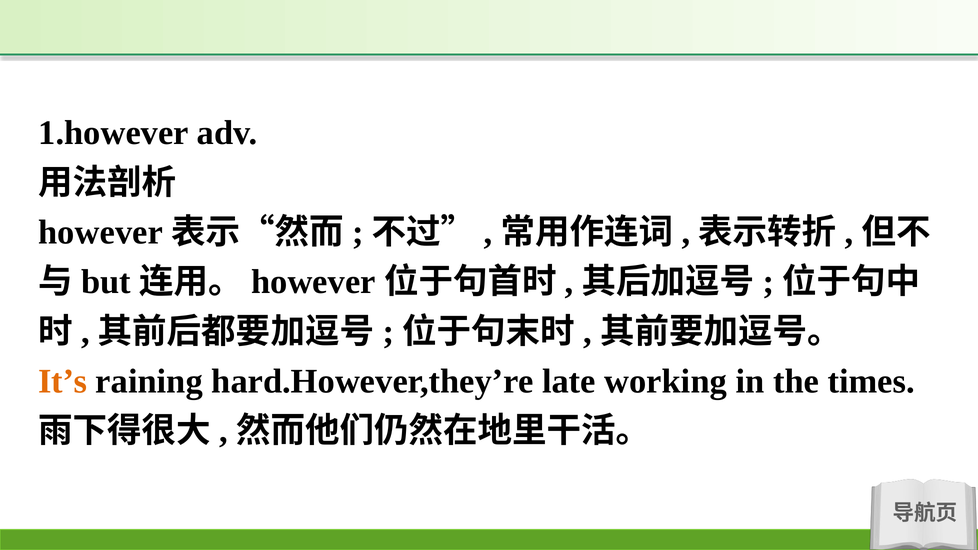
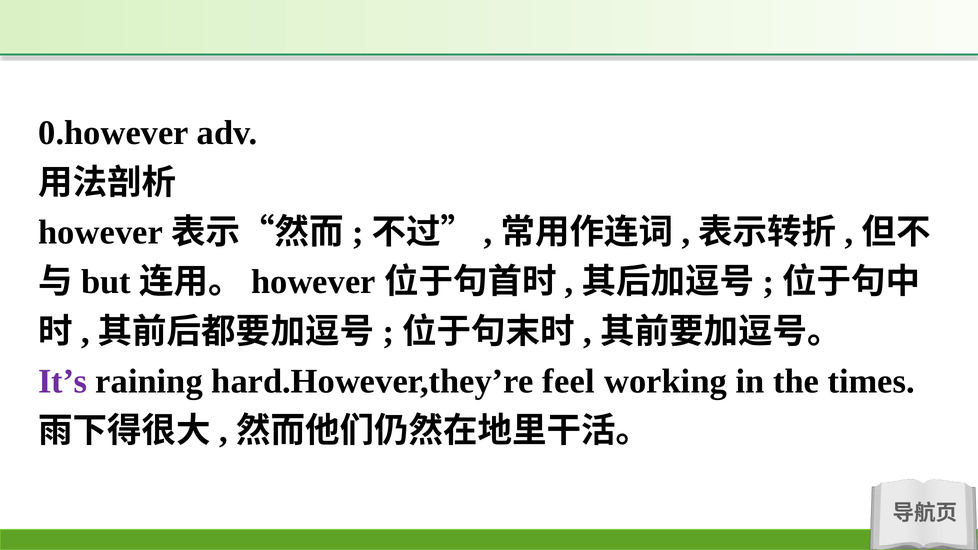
1.however: 1.however -> 0.however (114, 133)
It’s colour: orange -> purple (63, 381)
late: late -> feel (569, 381)
